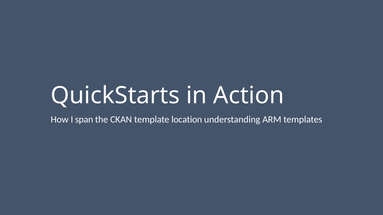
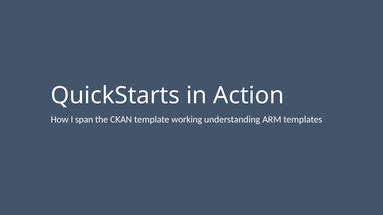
location: location -> working (187, 120)
